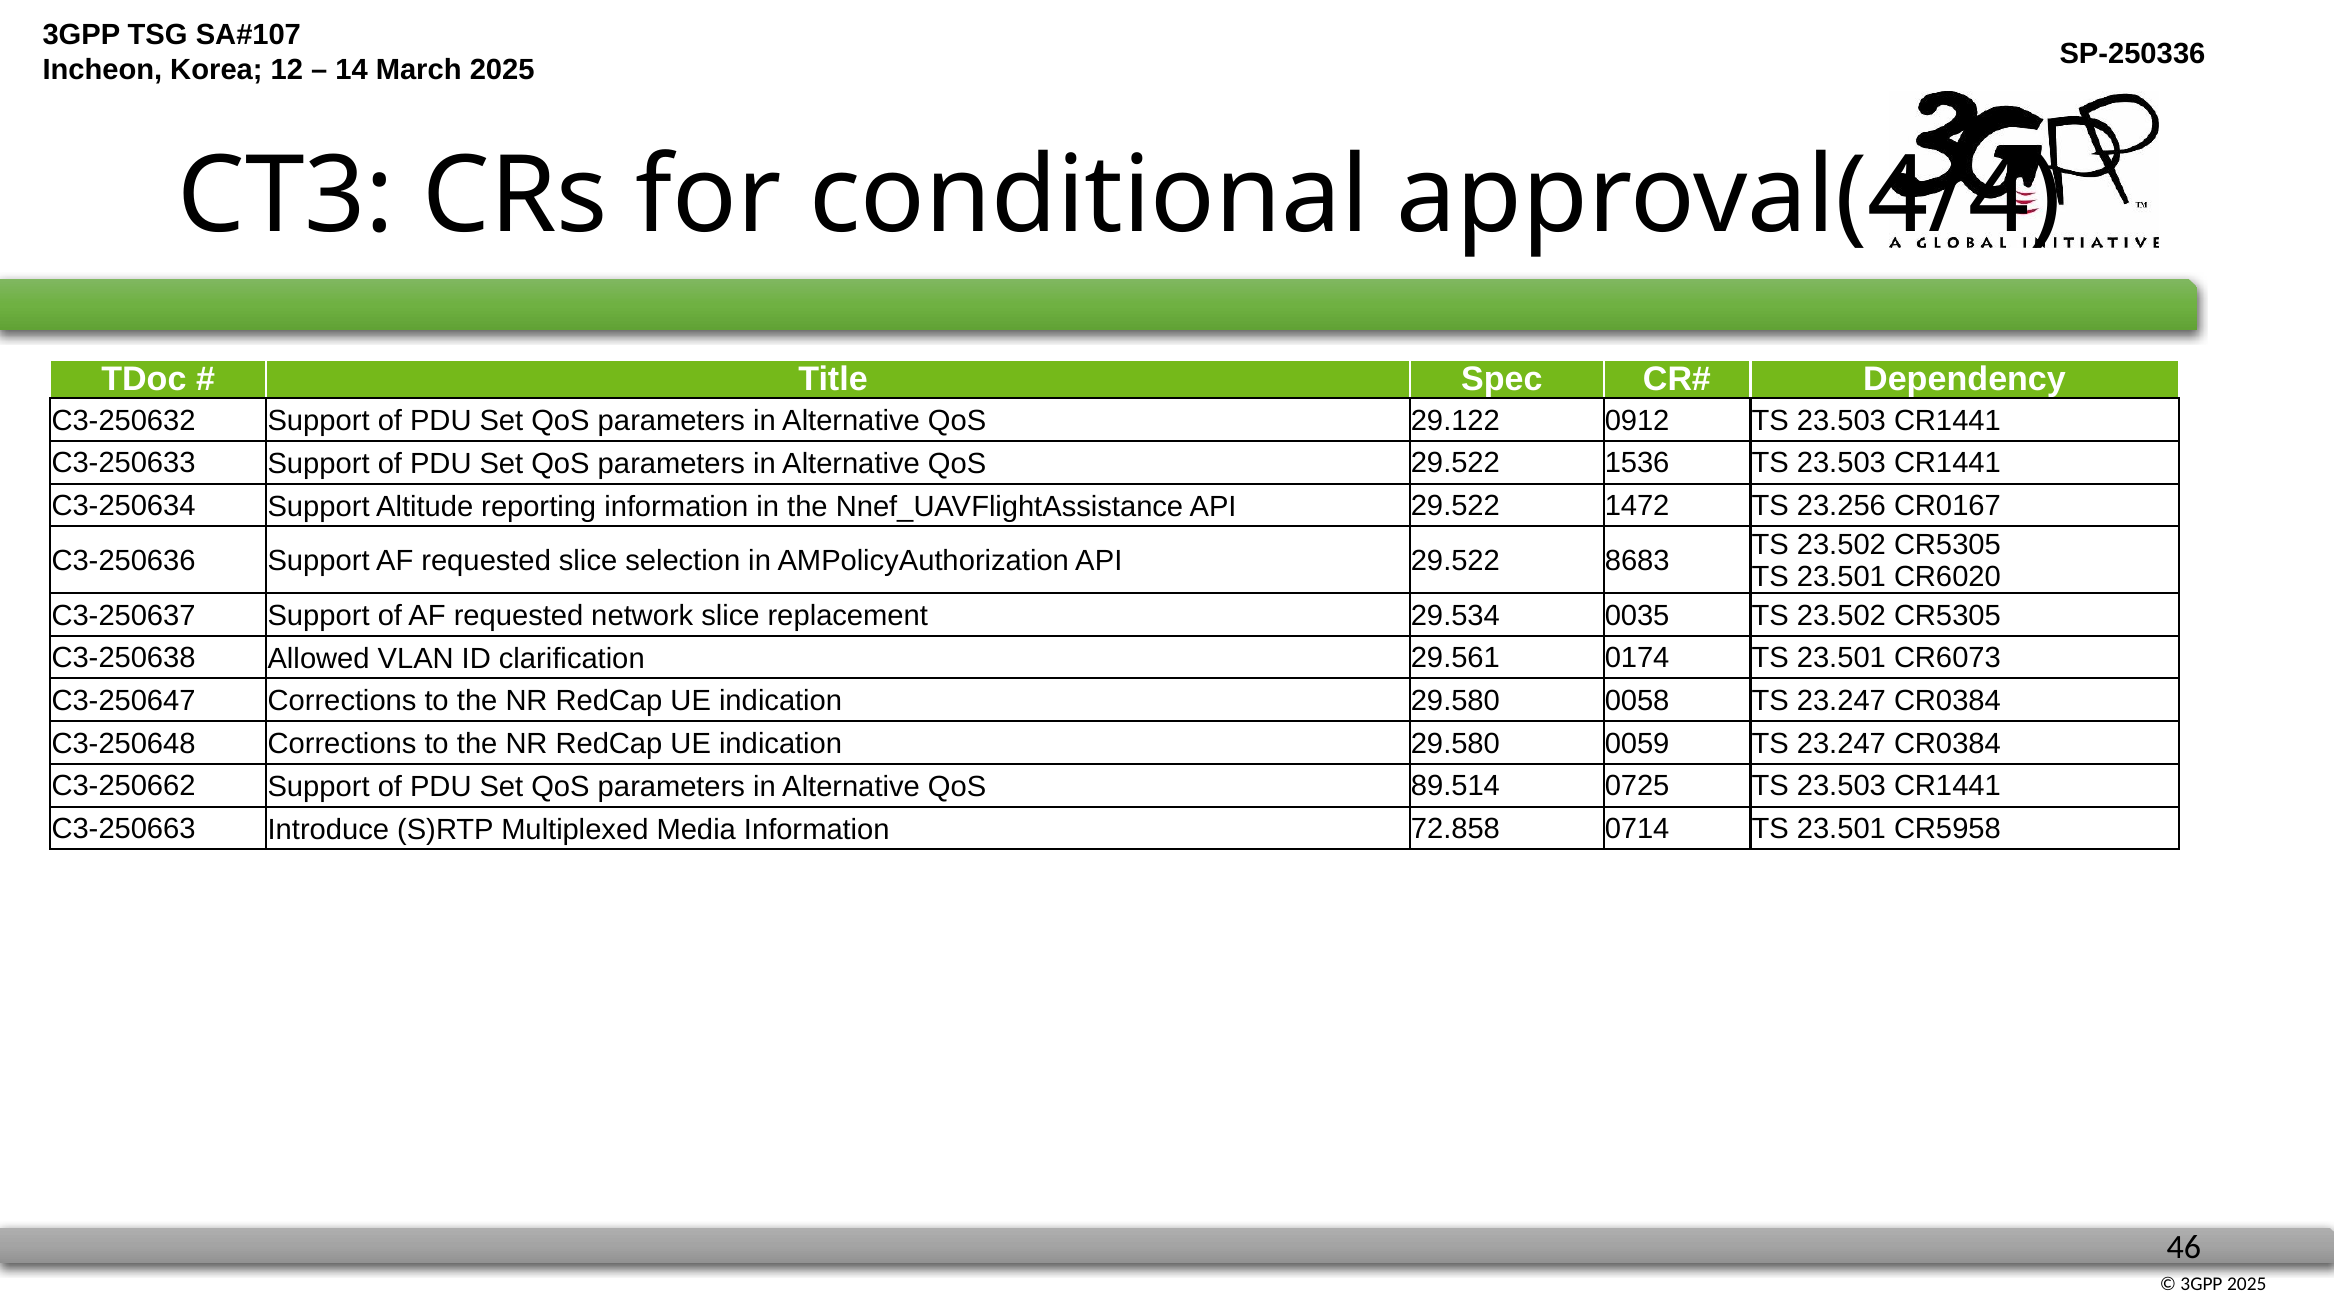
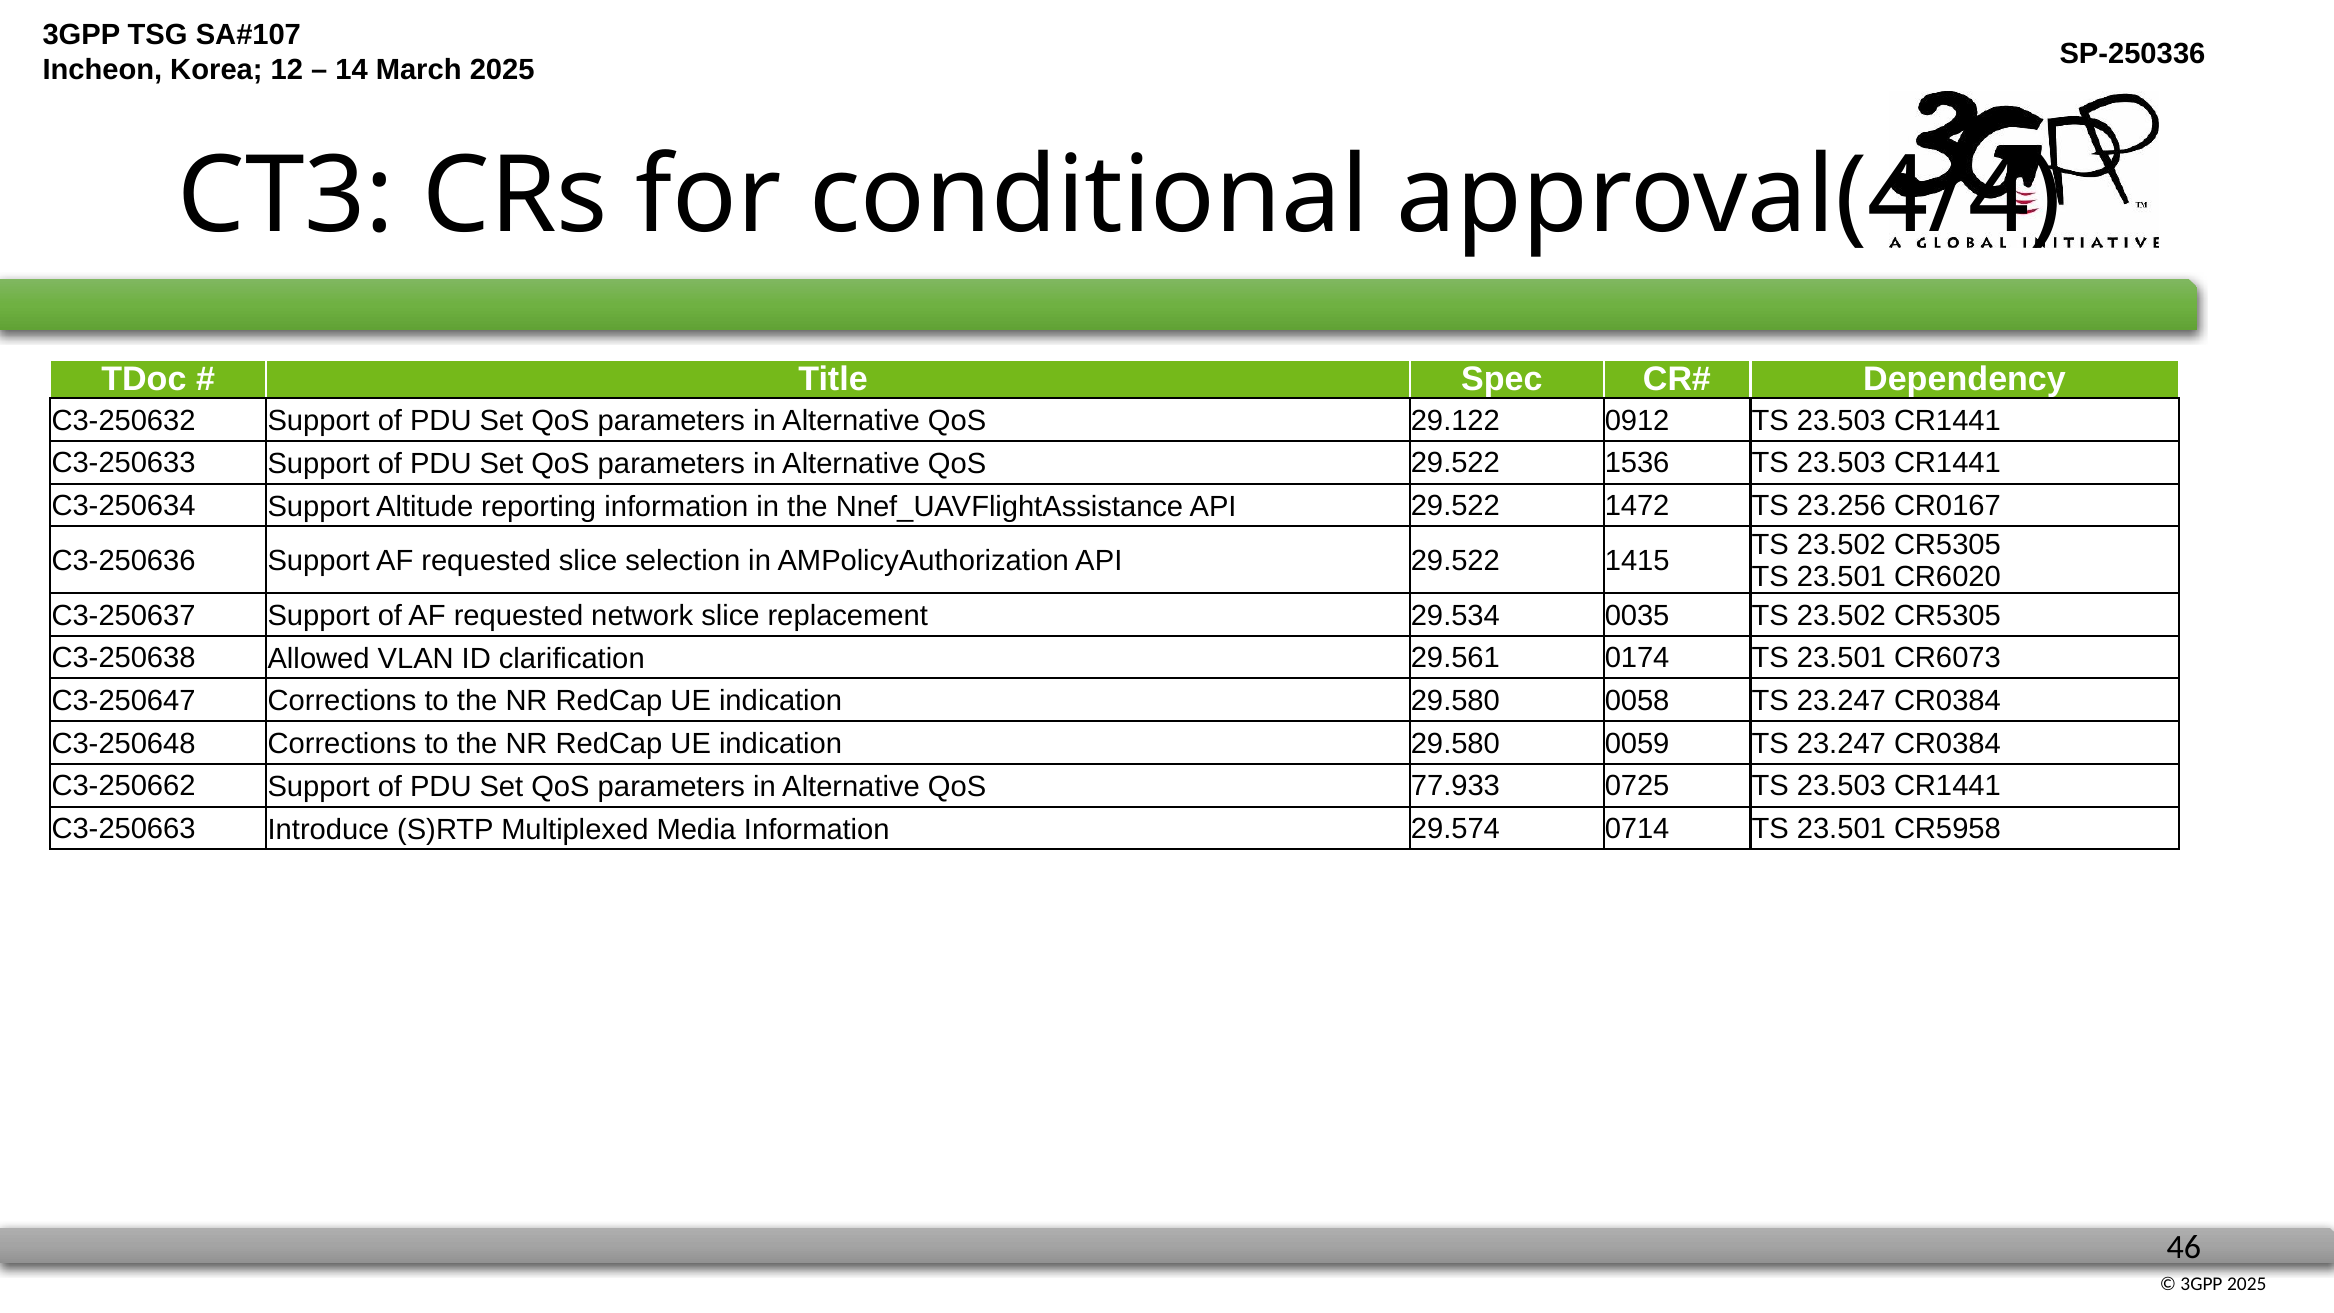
8683: 8683 -> 1415 (1637, 561)
89.514: 89.514 -> 77.933 (1455, 786)
72.858: 72.858 -> 29.574 (1455, 829)
